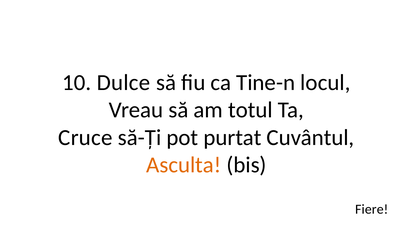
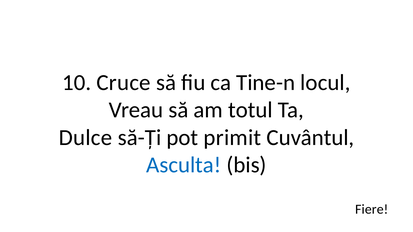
Dulce: Dulce -> Cruce (124, 83)
Cruce: Cruce -> Dulce (85, 138)
purtat: purtat -> primit (232, 138)
Asculta colour: orange -> blue (184, 165)
